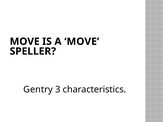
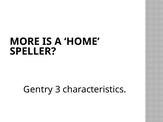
MOVE: MOVE -> MORE (25, 42)
A MOVE: MOVE -> HOME (82, 42)
